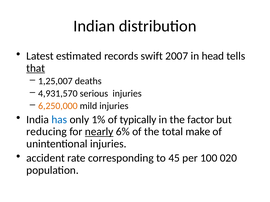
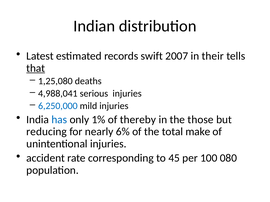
head: head -> their (213, 56)
1,25,007: 1,25,007 -> 1,25,080 (55, 81)
4,931,570: 4,931,570 -> 4,988,041 (58, 94)
6,250,000 colour: orange -> blue (58, 106)
typically: typically -> thereby (138, 120)
factor: factor -> those (201, 120)
nearly underline: present -> none (99, 132)
020: 020 -> 080 (228, 158)
